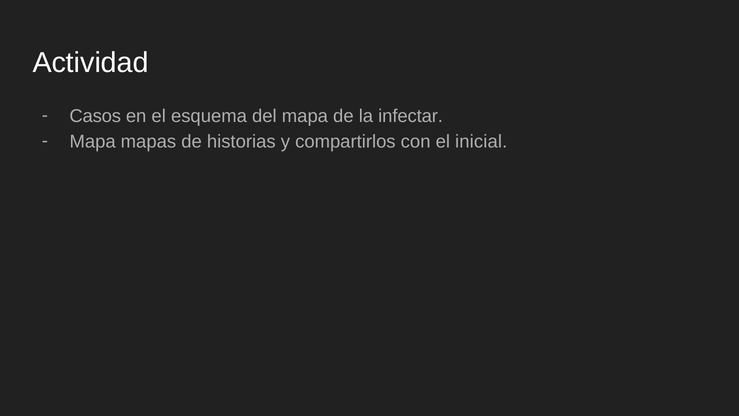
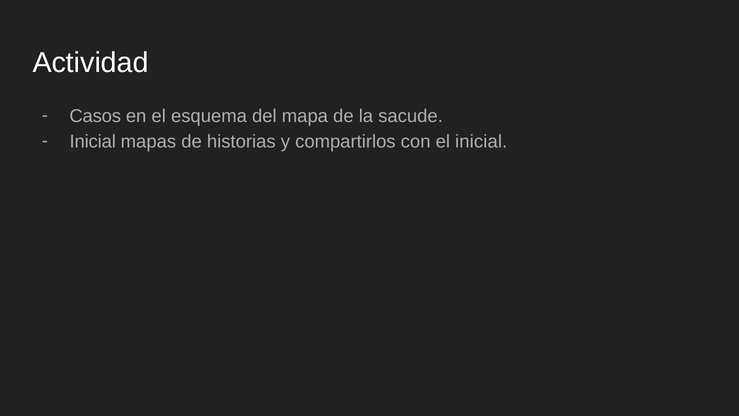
infectar: infectar -> sacude (411, 116)
Mapa: Mapa -> Inicial (93, 142)
